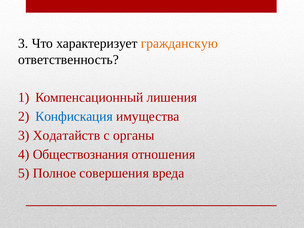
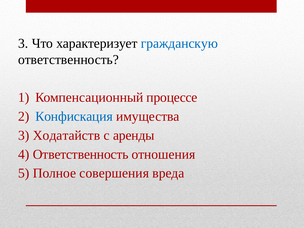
гражданскую colour: orange -> blue (179, 43)
лишения: лишения -> процессе (172, 97)
органы: органы -> аренды (134, 135)
4 Обществознания: Обществознания -> Ответственность (81, 154)
